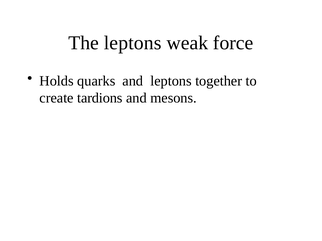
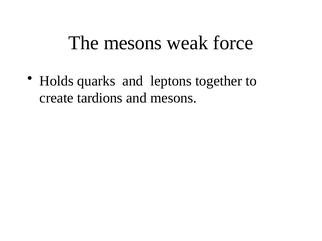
The leptons: leptons -> mesons (133, 43)
